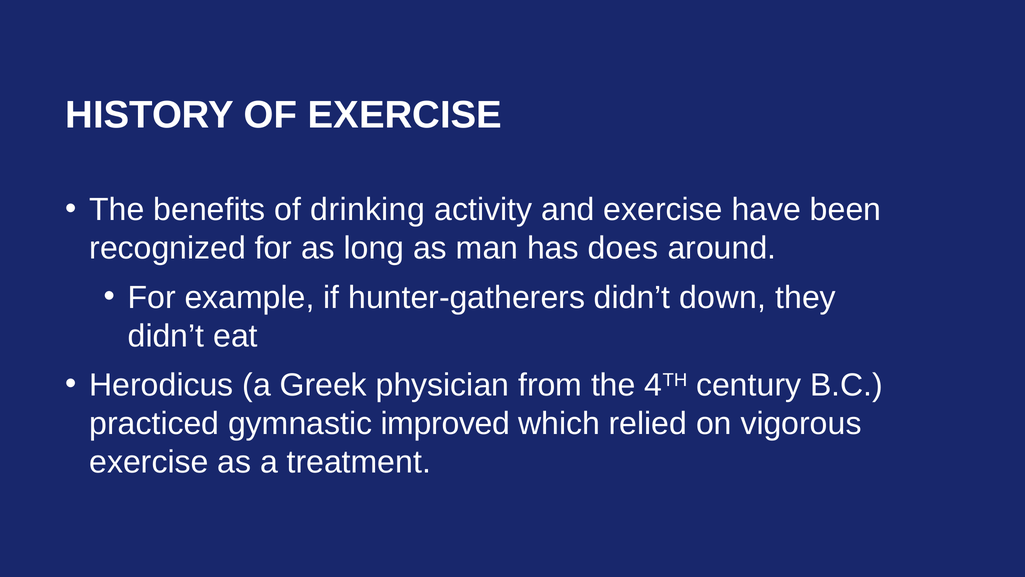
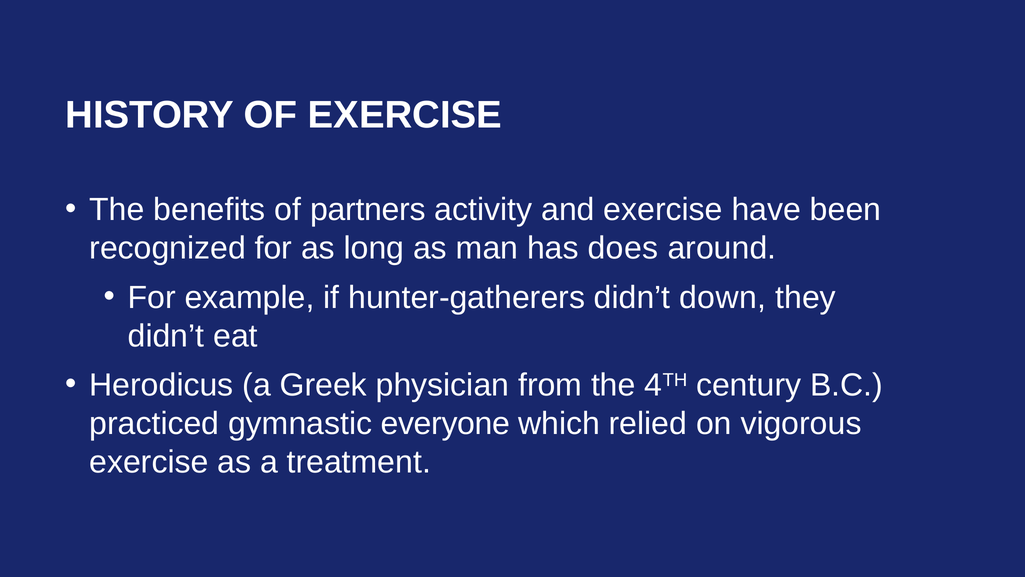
drinking: drinking -> partners (368, 210)
improved: improved -> everyone (445, 423)
